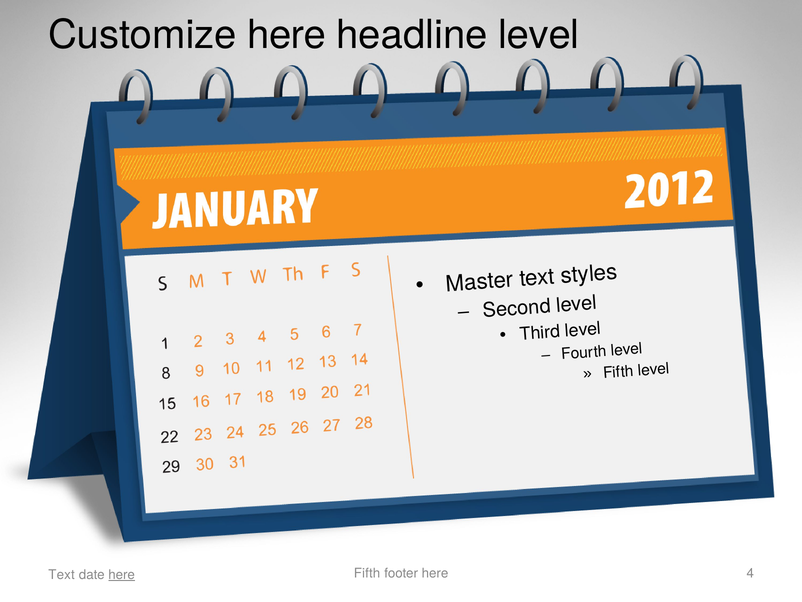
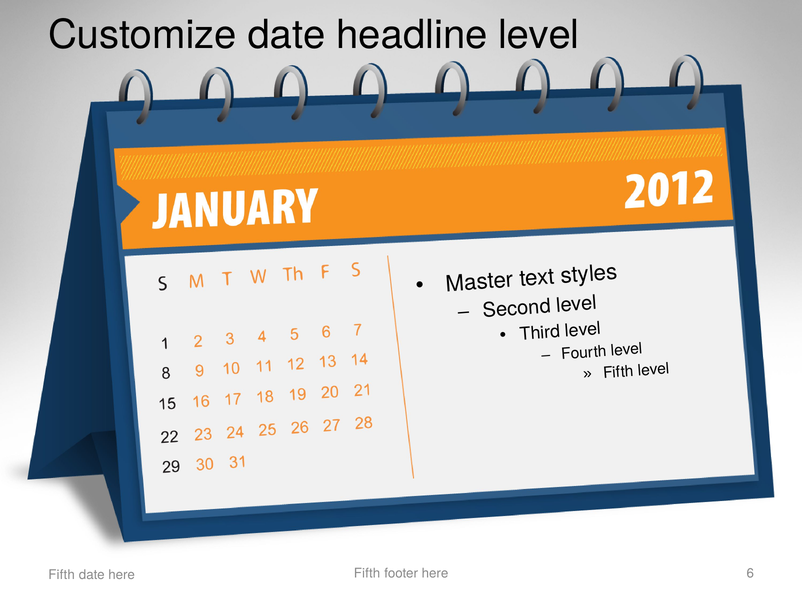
Customize here: here -> date (287, 35)
4: 4 -> 6 (750, 573)
Text: Text -> Fifth (62, 574)
here underline: present -> none (122, 574)
